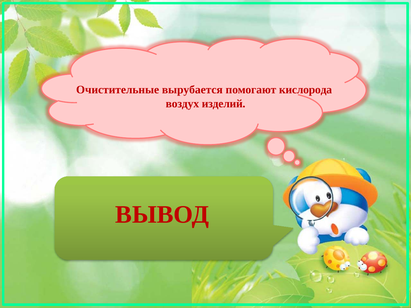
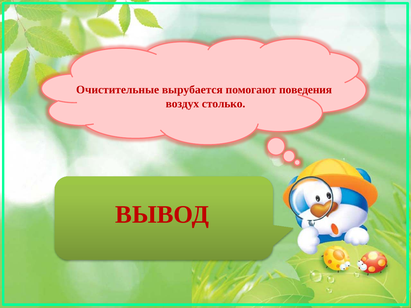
кислорода: кислорода -> поведения (306, 90)
изделий: изделий -> столько (224, 104)
